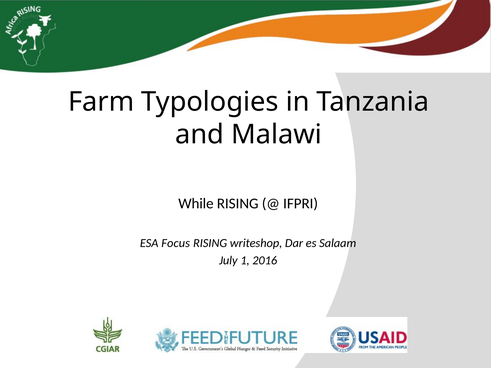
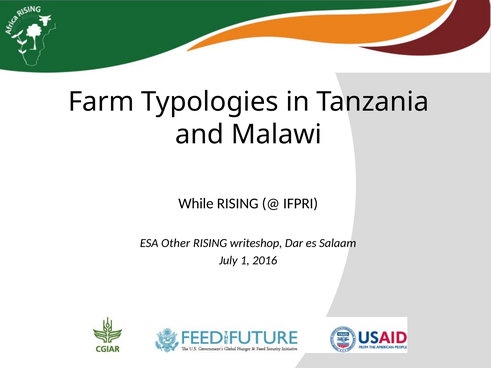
Focus: Focus -> Other (176, 243)
